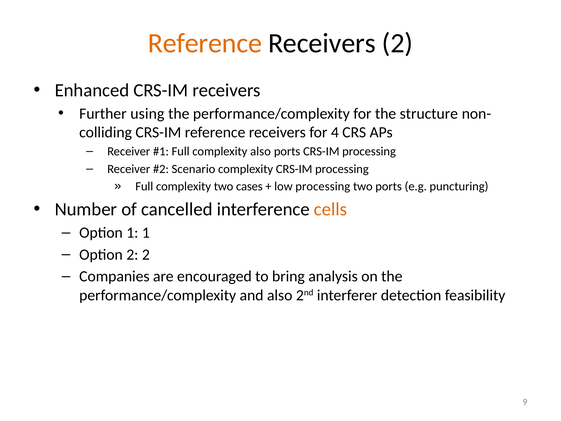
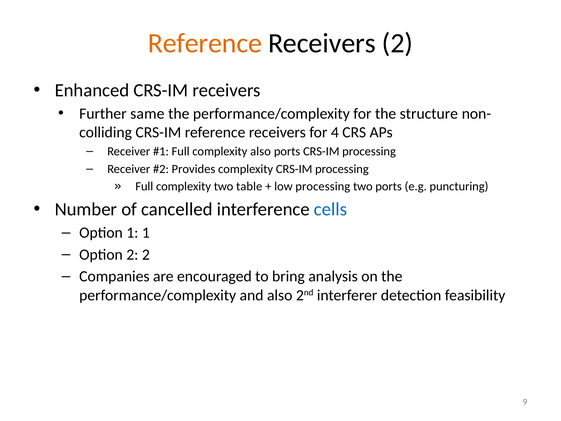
using: using -> same (147, 114)
Scenario: Scenario -> Provides (193, 169)
cases: cases -> table (249, 186)
cells colour: orange -> blue (331, 209)
